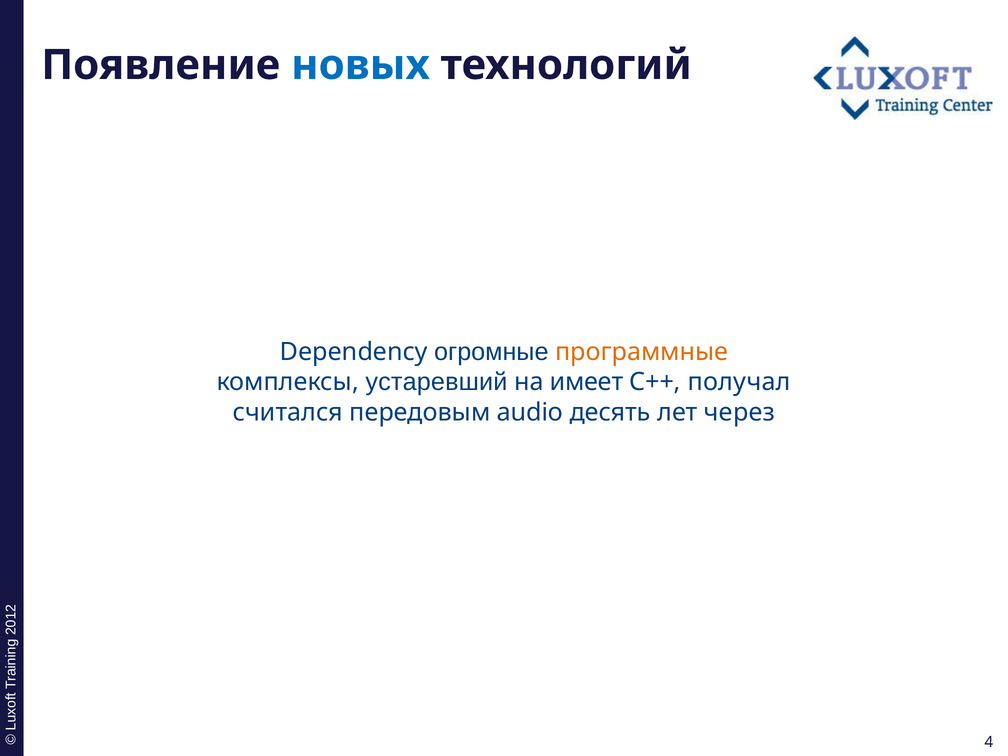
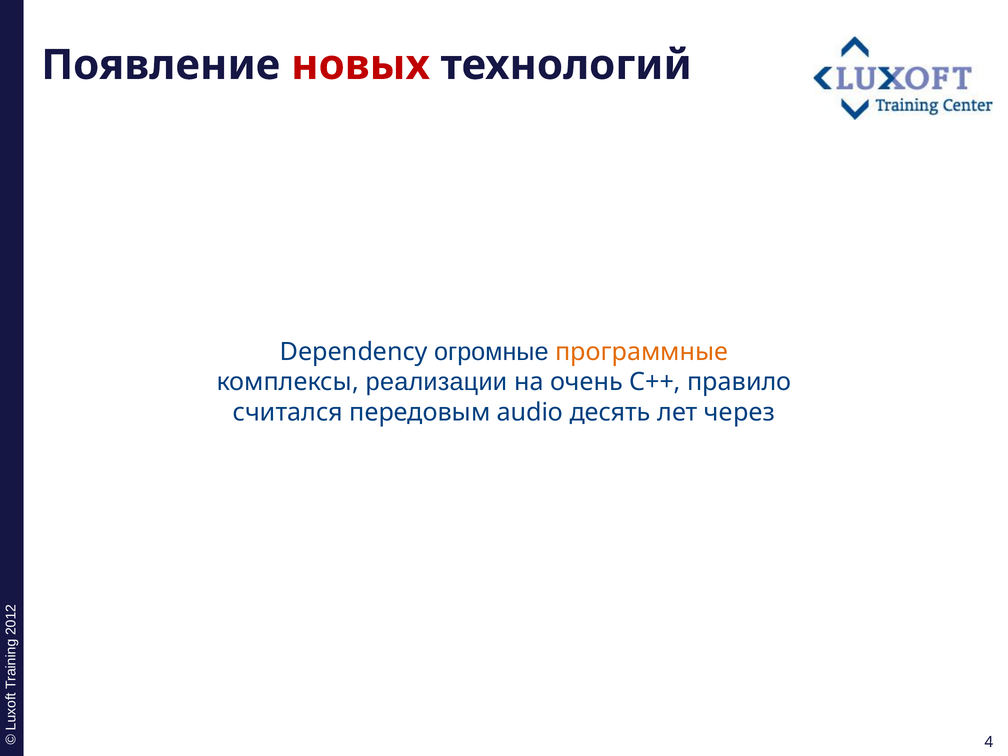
новых colour: blue -> red (360, 65)
устаревший: устаревший -> реализации (436, 382)
имеет: имеет -> очень (586, 382)
получал: получал -> правило (739, 382)
